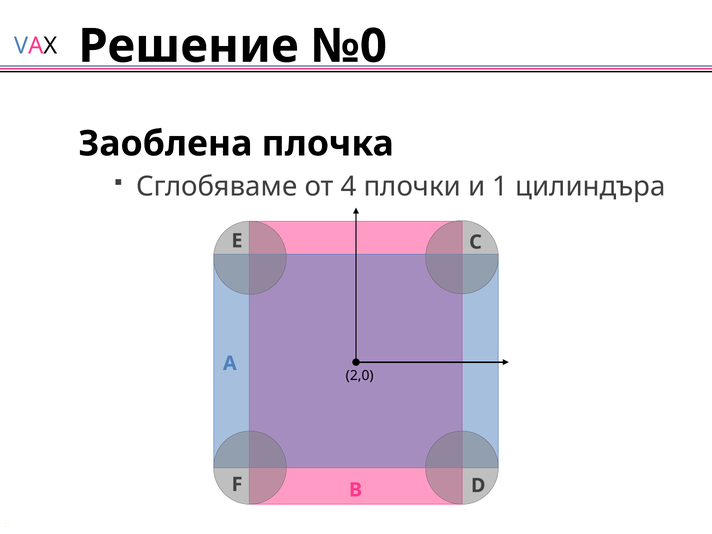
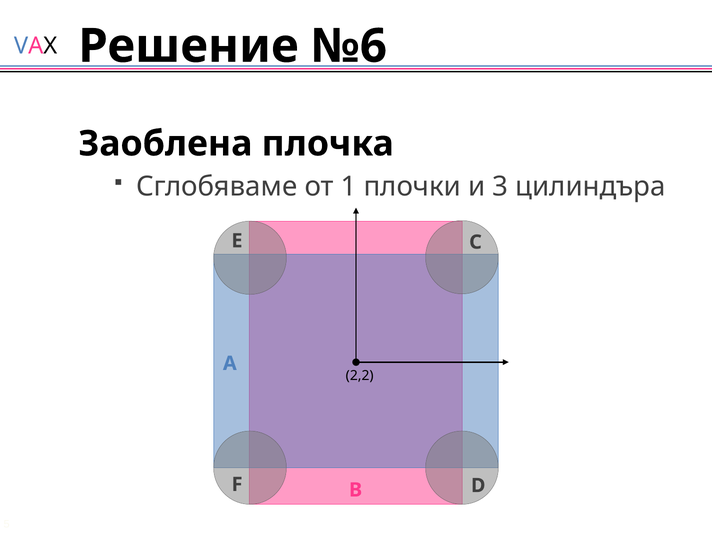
№0: №0 -> №6 (349, 46)
4: 4 -> 1 (349, 187)
1: 1 -> 3 (500, 187)
2,0: 2,0 -> 2,2 (360, 376)
